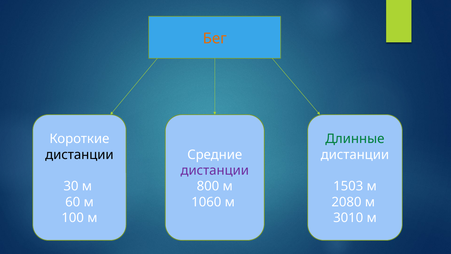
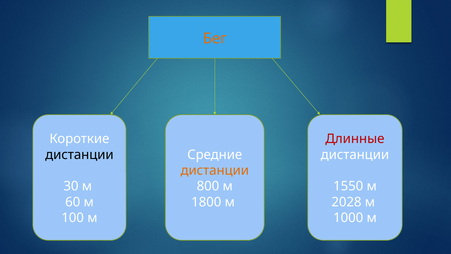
Длинные colour: green -> red (355, 139)
дистанции colour: purple -> orange (215, 170)
1503: 1503 -> 1550 (348, 186)
1060: 1060 -> 1800 (206, 202)
2080: 2080 -> 2028 (346, 202)
3010: 3010 -> 1000 (348, 218)
